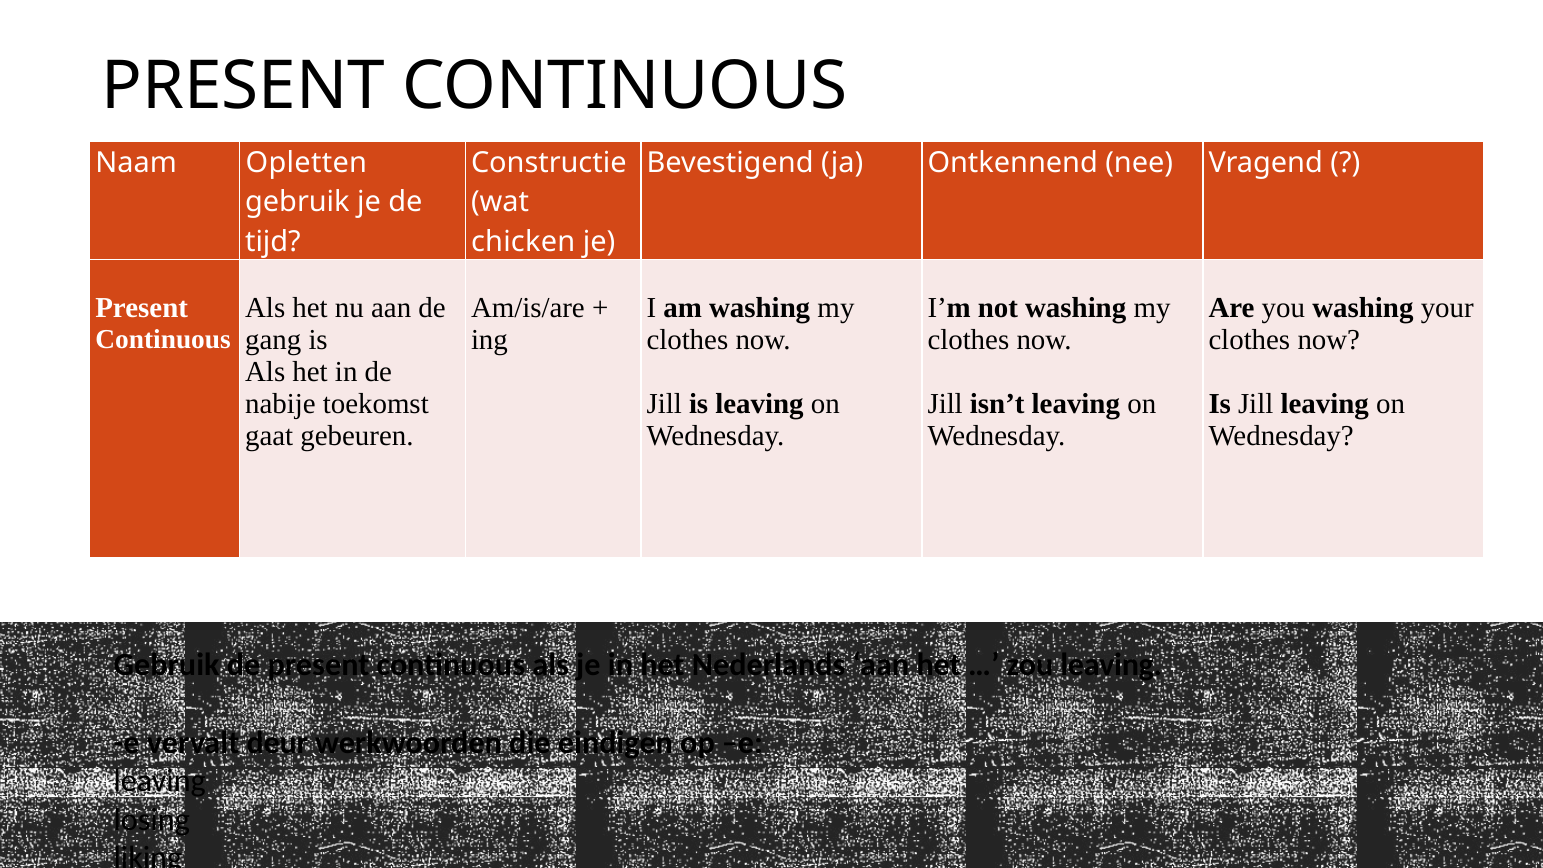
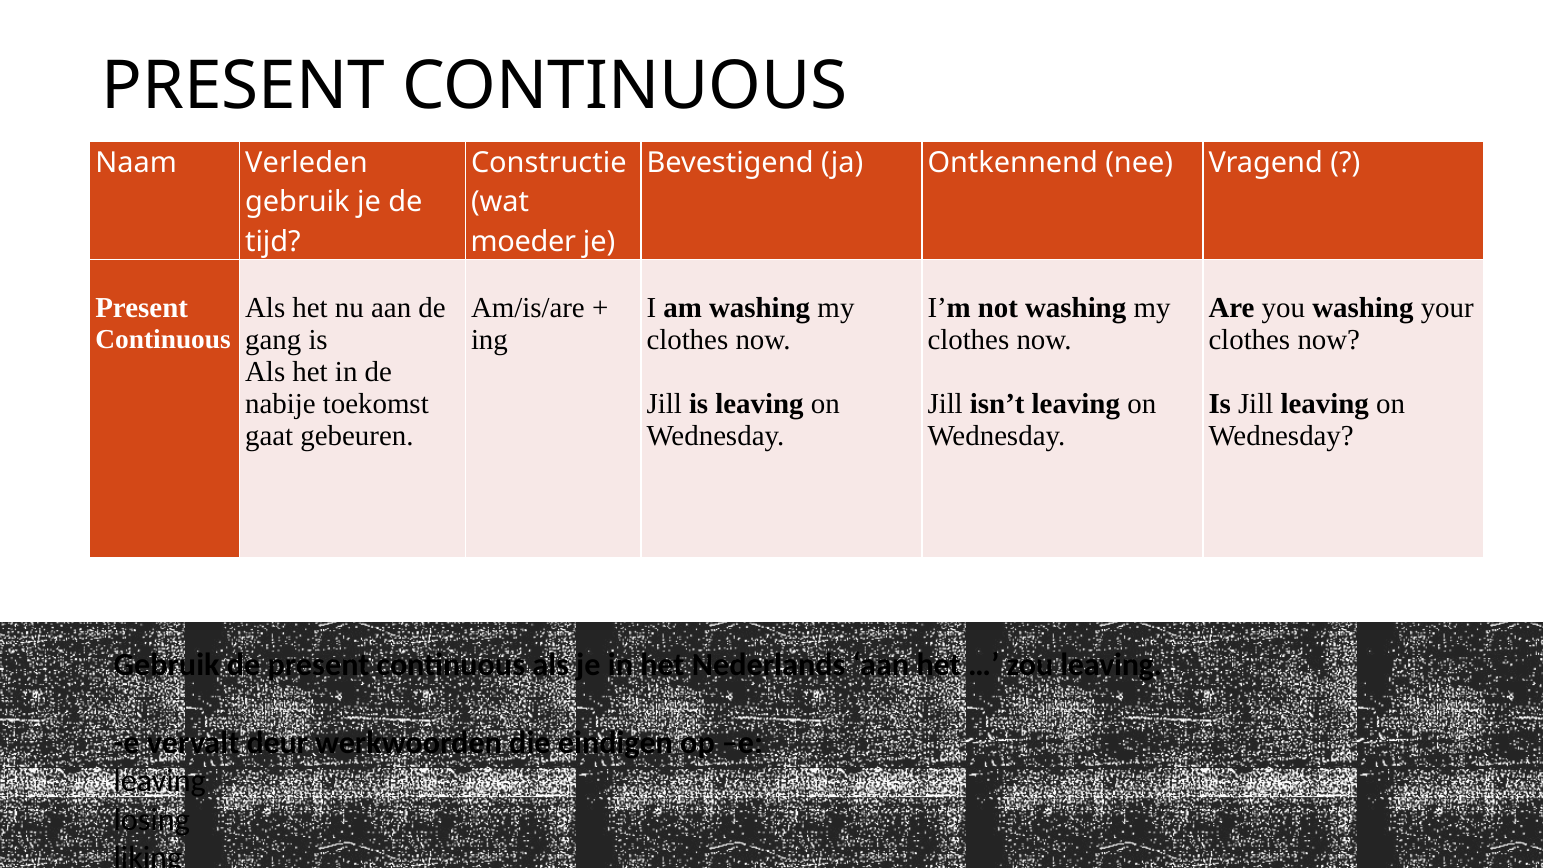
Opletten: Opletten -> Verleden (306, 163)
chicken: chicken -> moeder (523, 242)
